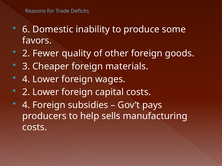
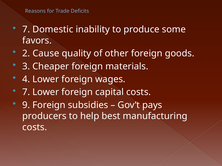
6: 6 -> 7 (26, 29)
Fewer: Fewer -> Cause (46, 54)
2: 2 -> 7 (26, 92)
4: 4 -> 9 (26, 105)
sells: sells -> best (111, 116)
